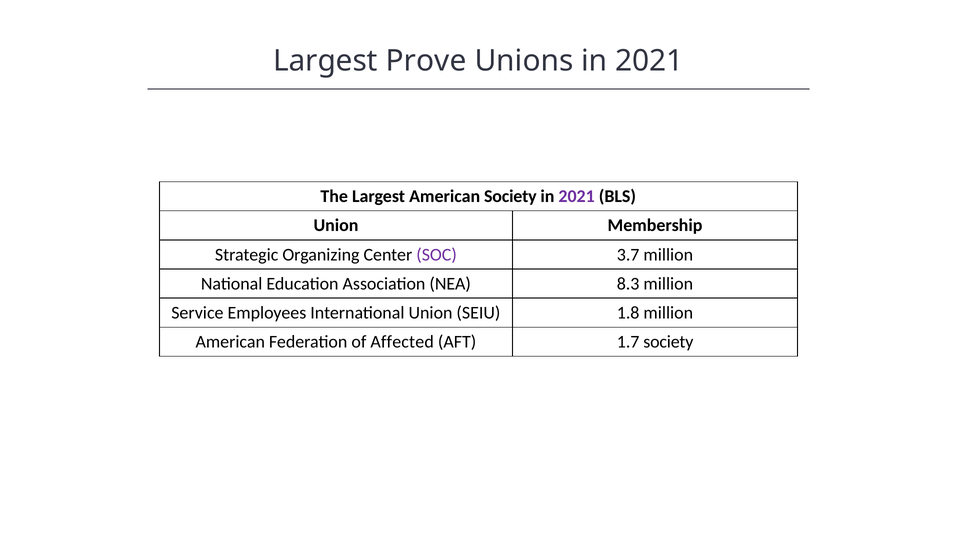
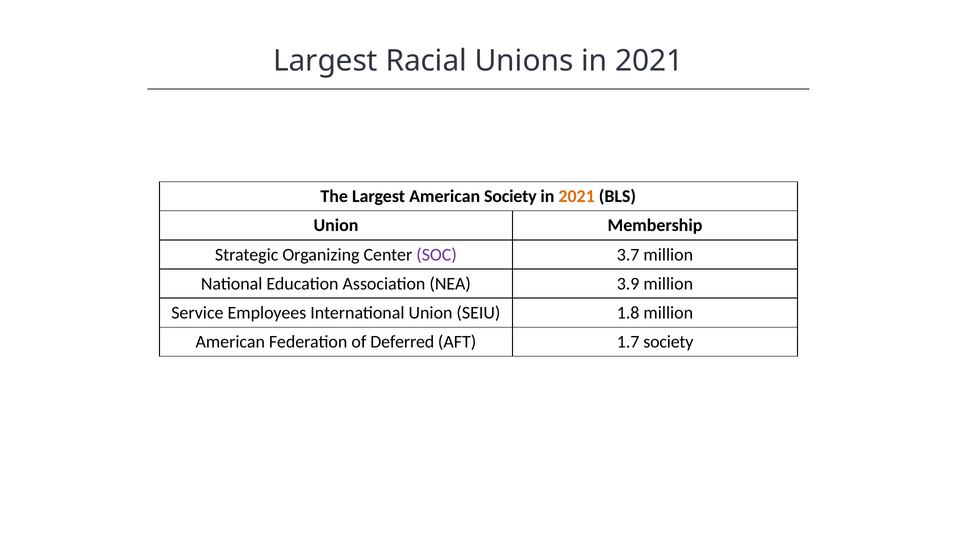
Prove: Prove -> Racial (426, 61)
2021 colour: purple -> orange (577, 197)
8.3: 8.3 -> 3.9 (628, 284)
Affected: Affected -> Deferred (402, 342)
